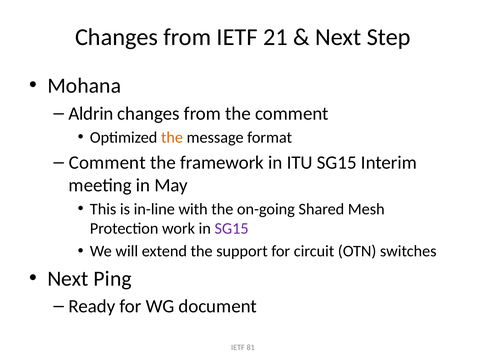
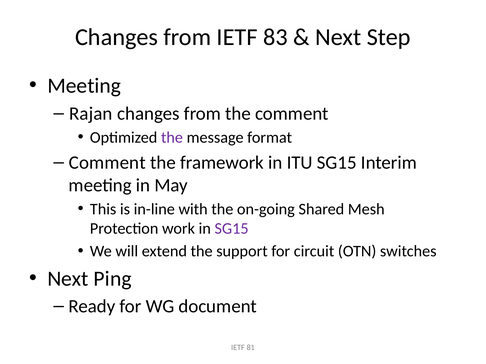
21: 21 -> 83 (275, 37)
Mohana: Mohana -> Meeting (84, 86)
Aldrin: Aldrin -> Rajan (91, 114)
the colour: orange -> purple (172, 138)
